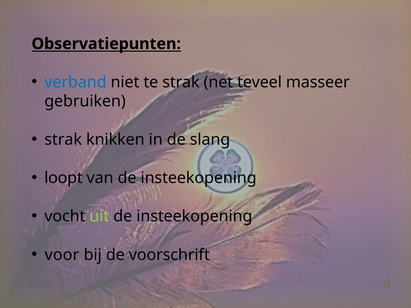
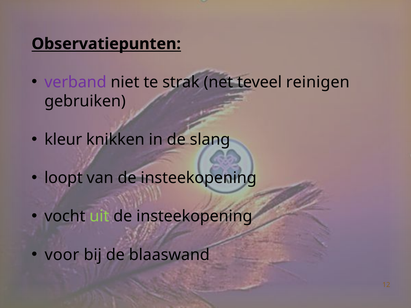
verband colour: blue -> purple (75, 82)
masseer: masseer -> reinigen (318, 82)
strak: strak -> kleur (63, 140)
voorschrift: voorschrift -> blaaswand (169, 255)
